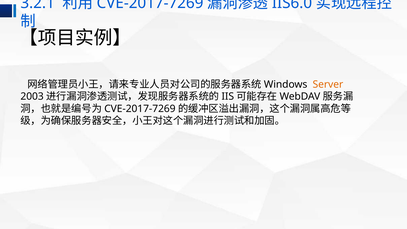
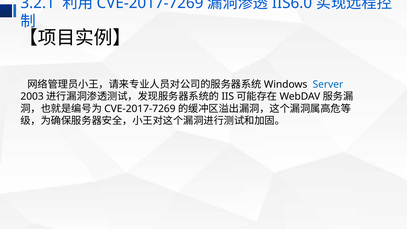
Server colour: orange -> blue (328, 84)
